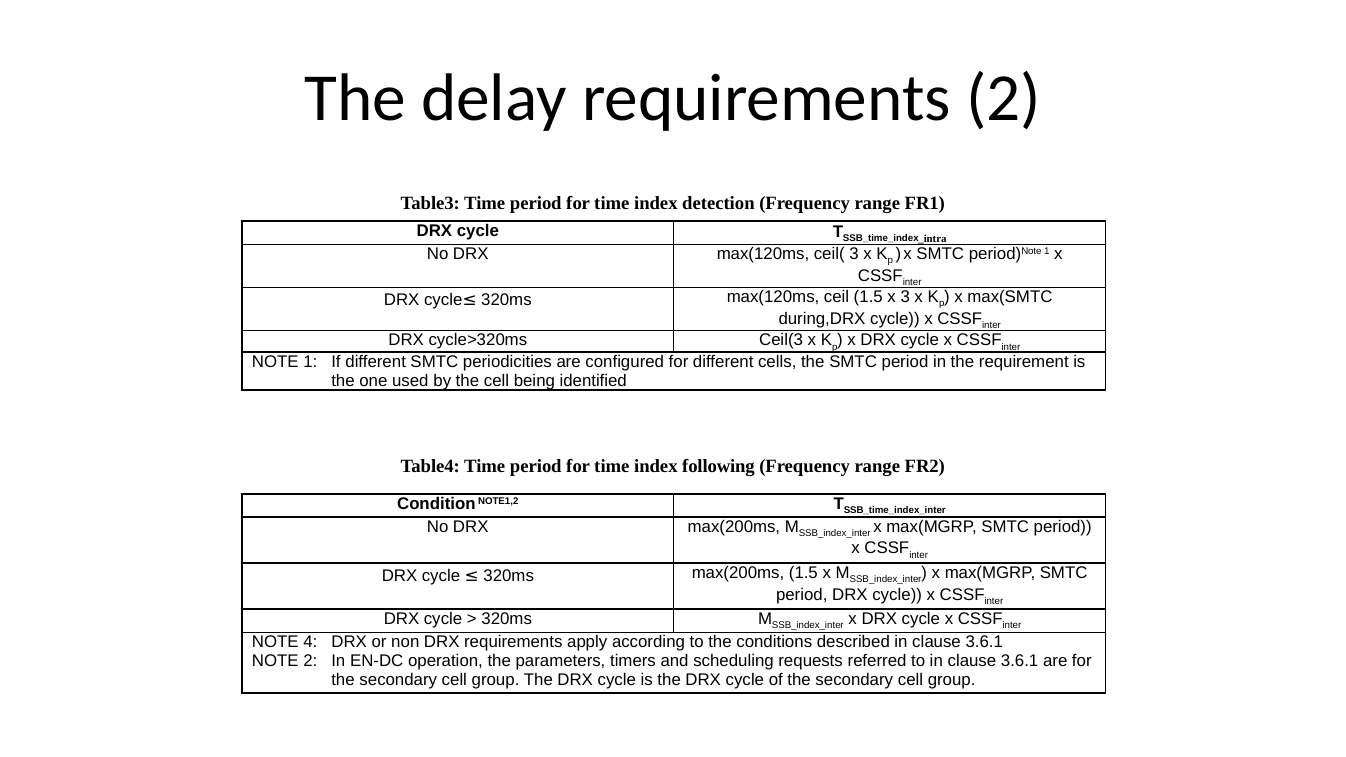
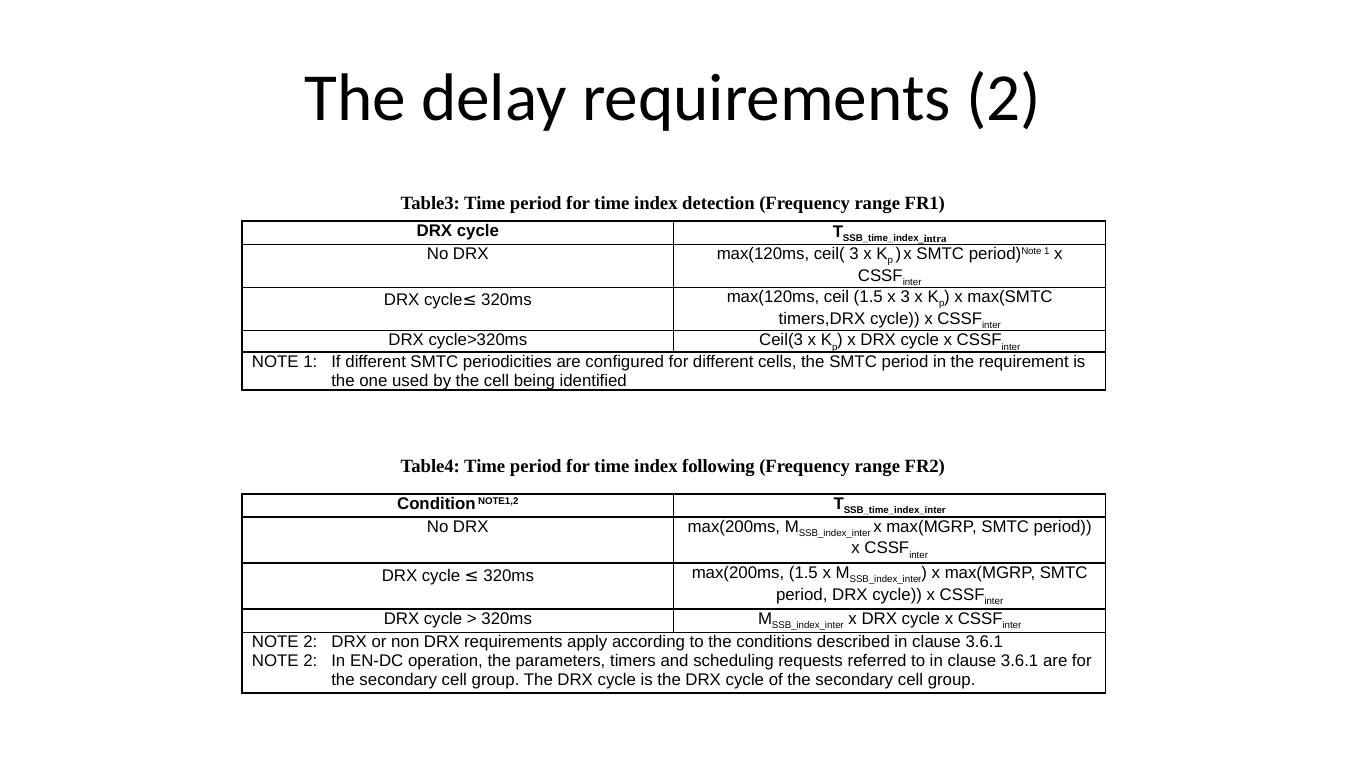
during,DRX: during,DRX -> timers,DRX (822, 319)
4: 4 -> 2 (310, 642)
